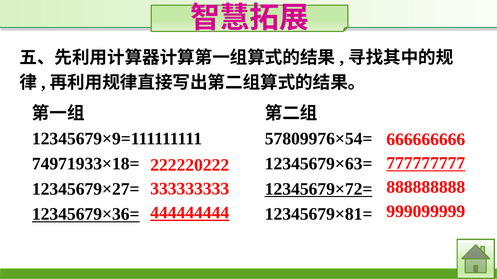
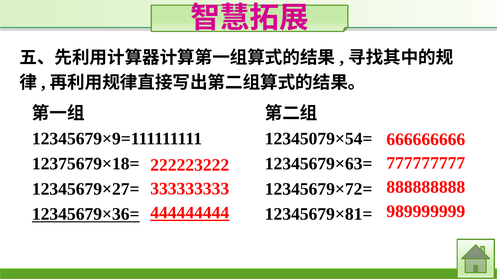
57809976×54=: 57809976×54= -> 12345079×54= (319, 139)
777777777 underline: present -> none (426, 163)
74971933×18=: 74971933×18= -> 12375679×18= (86, 164)
222220222: 222220222 -> 222223222 (190, 165)
12345679×72= underline: present -> none (319, 189)
999099999: 999099999 -> 989999999 (426, 212)
